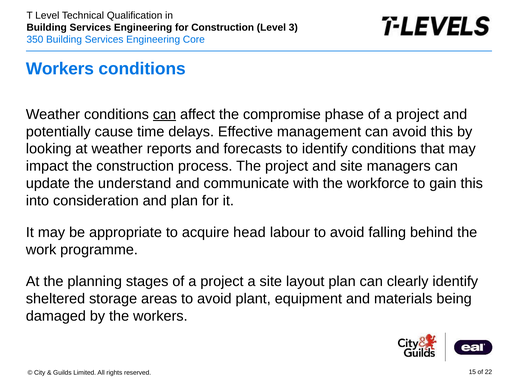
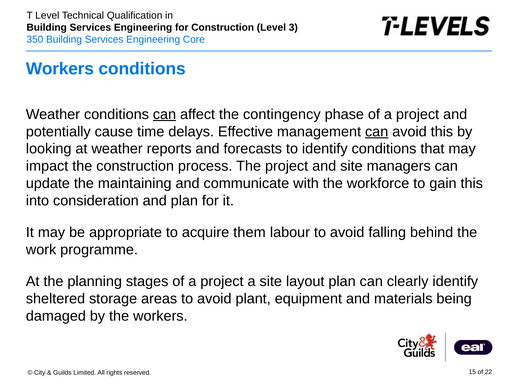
compromise: compromise -> contingency (282, 114)
can underline: none -> present (377, 131)
understand: understand -> maintaining (135, 183)
head: head -> them (249, 232)
